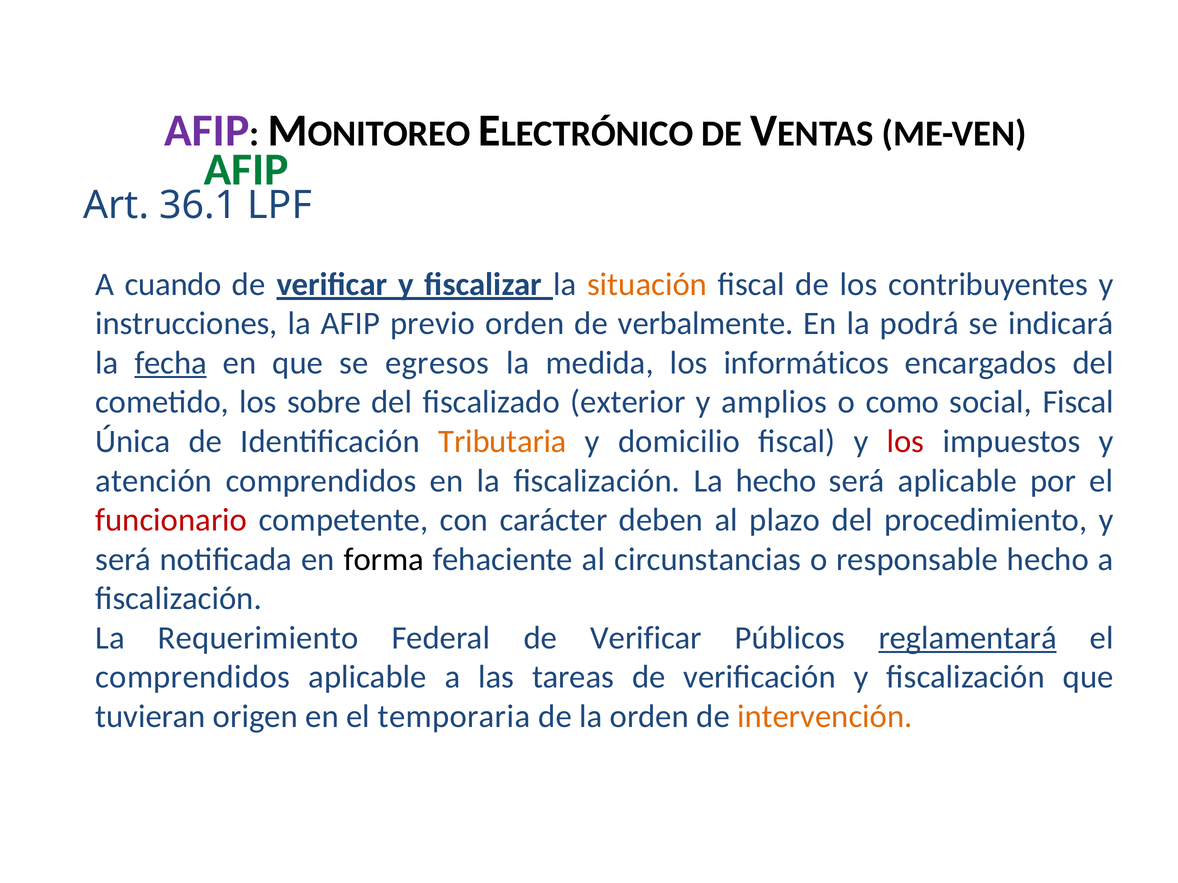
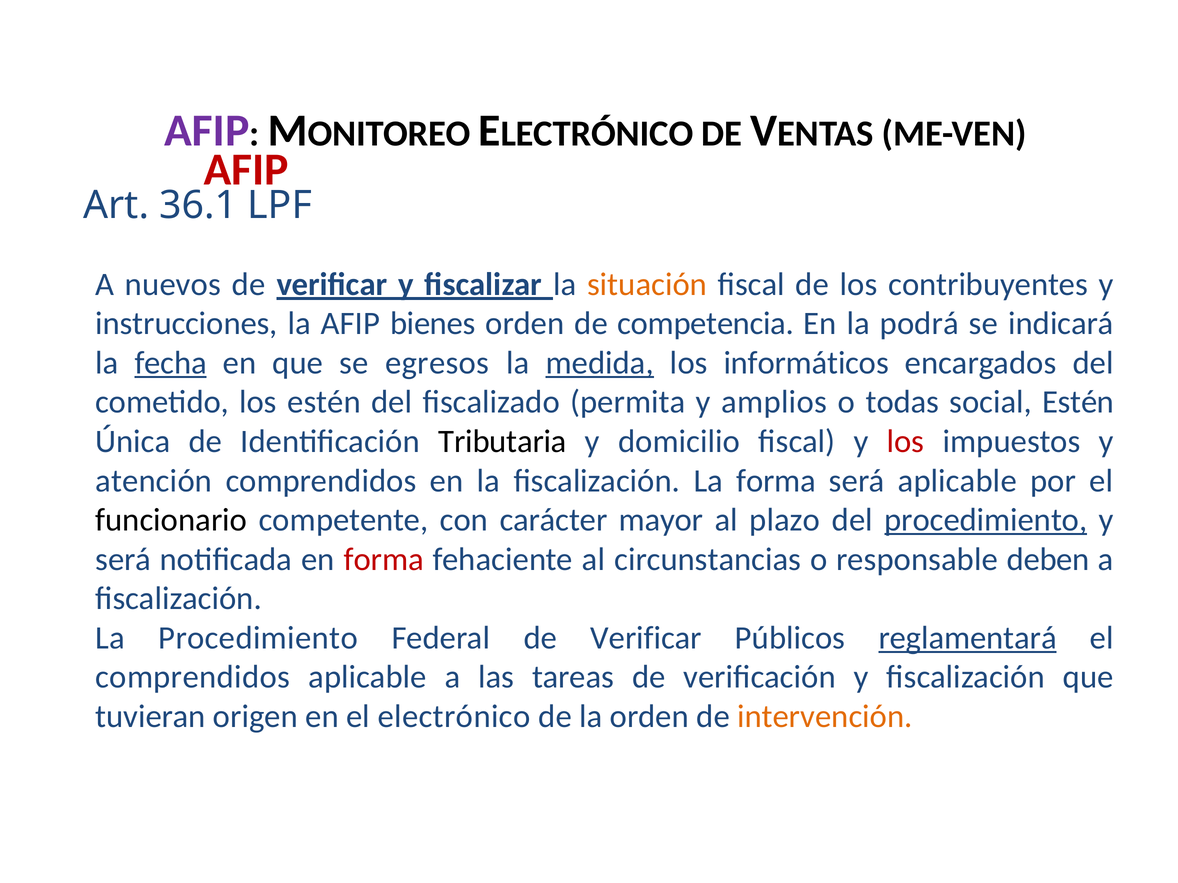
AFIP colour: green -> red (246, 170)
cuando: cuando -> nuevos (173, 285)
previo: previo -> bienes (433, 324)
verbalmente: verbalmente -> competencia (706, 324)
medida underline: none -> present (600, 363)
los sobre: sobre -> estén (324, 402)
exterior: exterior -> permita (628, 402)
como: como -> todas (902, 402)
social Fiscal: Fiscal -> Estén (1078, 402)
Tributaria colour: orange -> black (503, 442)
La hecho: hecho -> forma (776, 481)
funcionario colour: red -> black (171, 520)
deben: deben -> mayor (661, 520)
procedimiento underline: none -> present (986, 520)
forma colour: black -> red (384, 560)
responsable hecho: hecho -> deben (1048, 560)
La Requerimiento: Requerimiento -> Procedimiento (258, 638)
temporaria: temporaria -> electrónico (454, 717)
